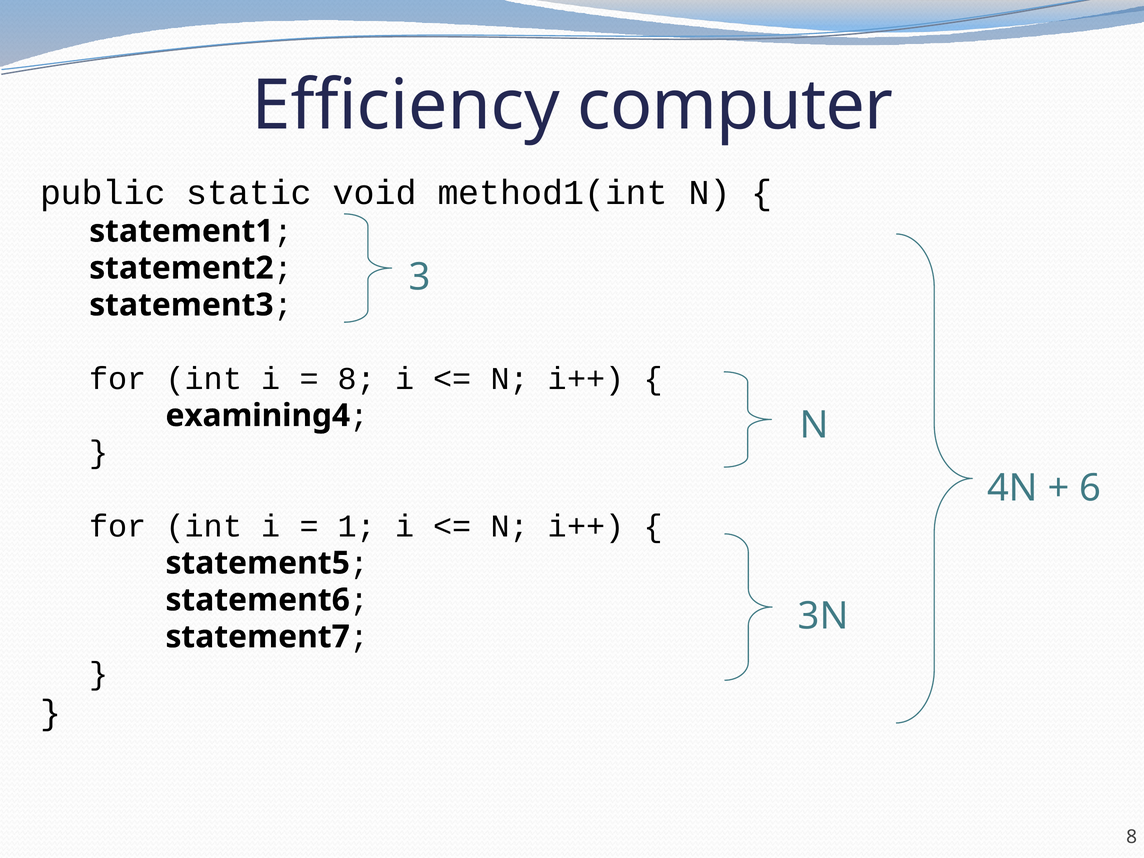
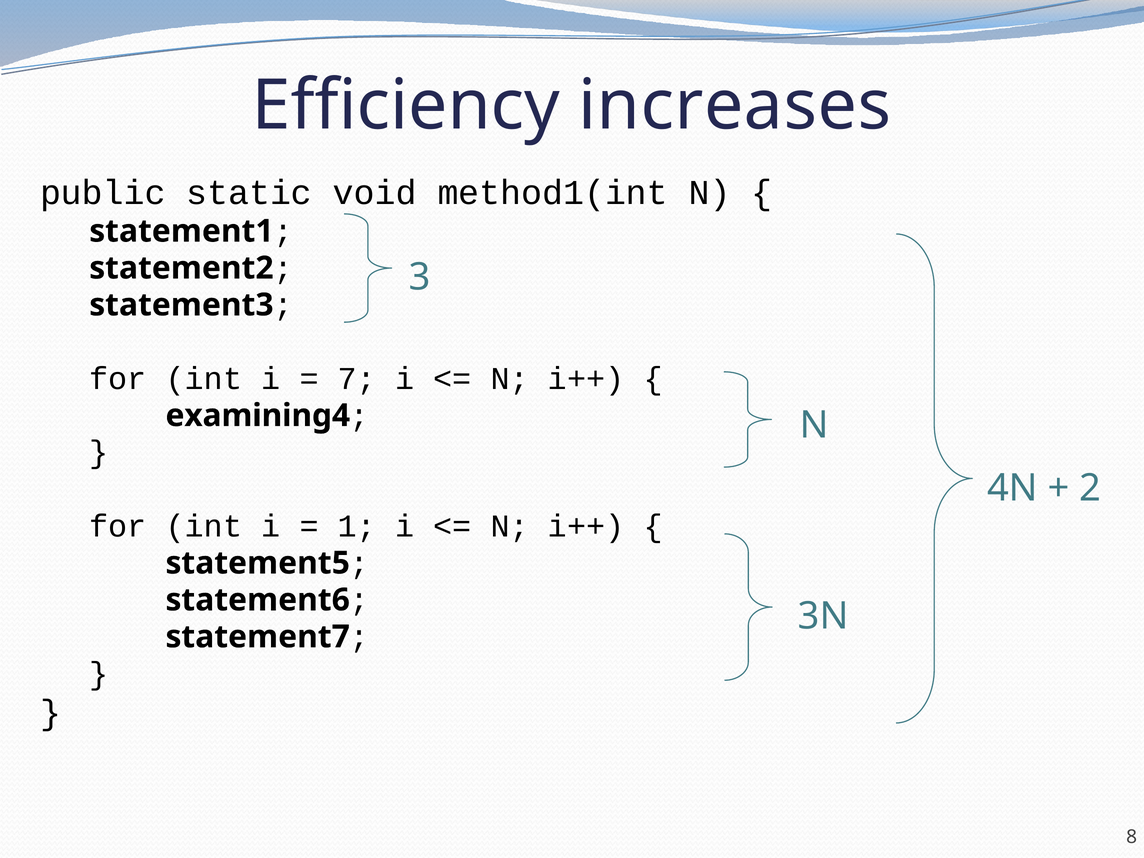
computer: computer -> increases (735, 106)
8: 8 -> 7 (357, 379)
6: 6 -> 2 (1090, 488)
